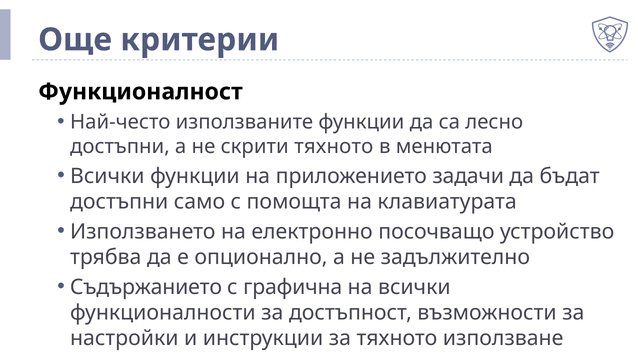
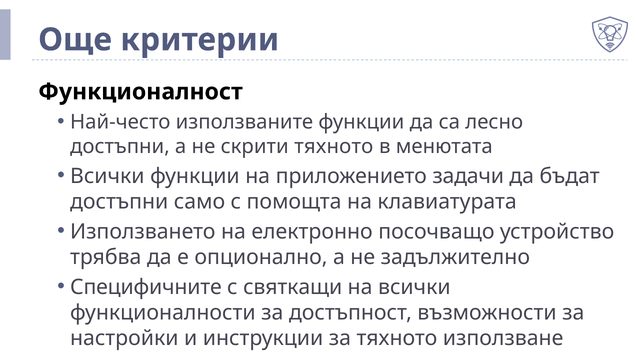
Съдържанието: Съдържанието -> Специфичните (146, 287)
графична: графична -> святкащи (293, 287)
